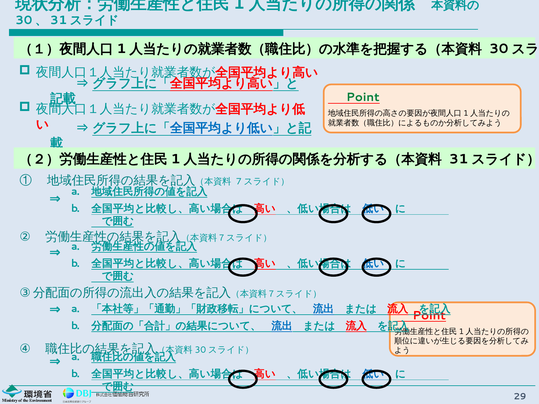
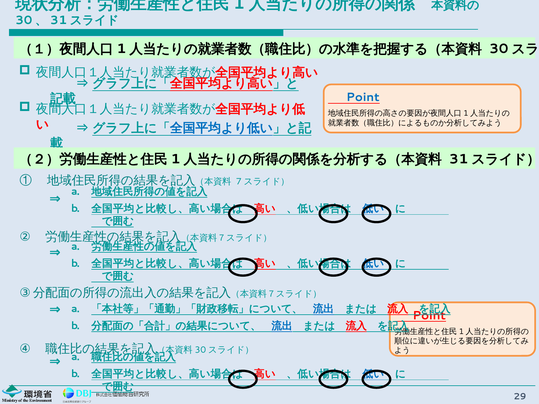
Point colour: green -> blue (363, 97)
